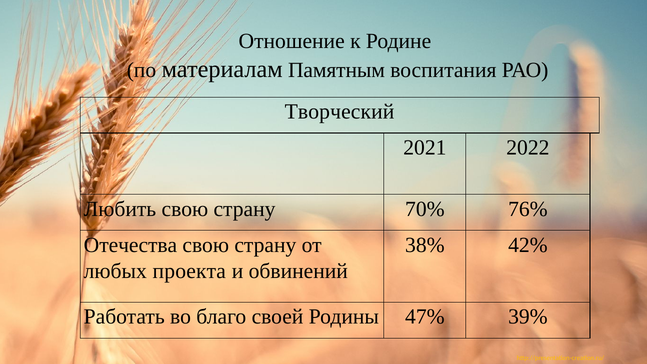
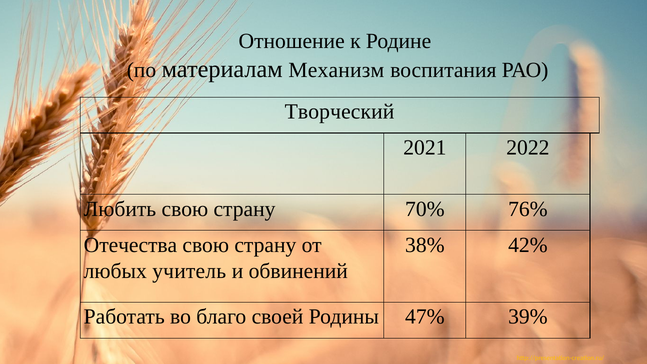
Памятным: Памятным -> Механизм (336, 70)
проекта: проекта -> учитель (189, 271)
